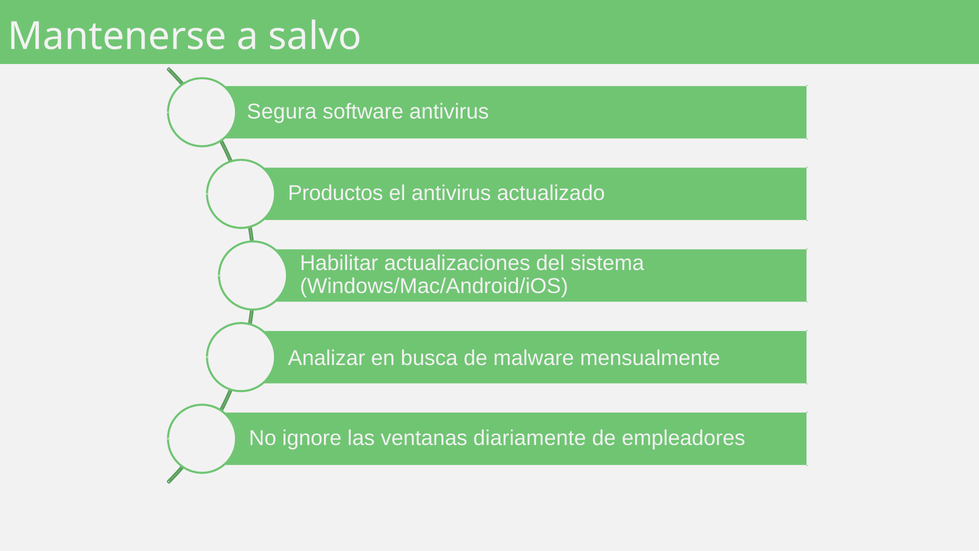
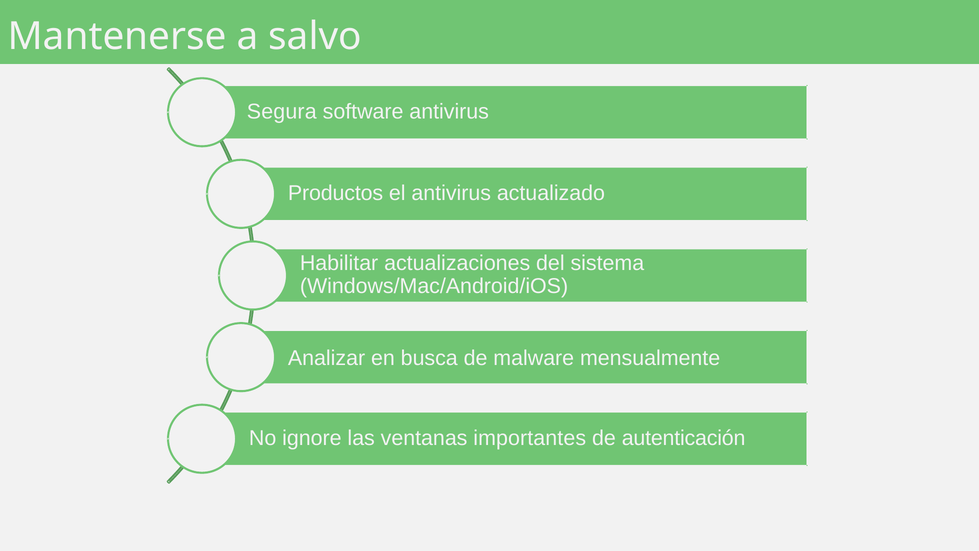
diariamente: diariamente -> importantes (530, 438)
empleadores: empleadores -> autenticación (684, 438)
